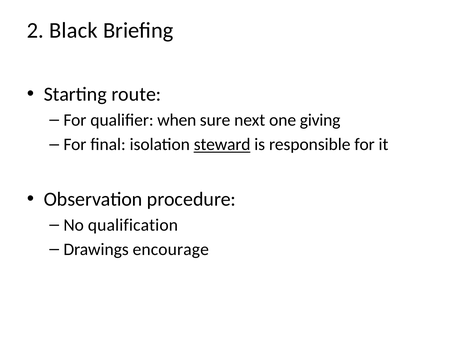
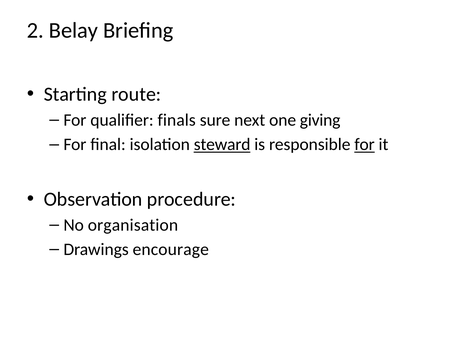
Black: Black -> Belay (74, 30)
when: when -> finals (177, 120)
for underline: none -> present (365, 144)
qualification: qualification -> organisation (133, 225)
